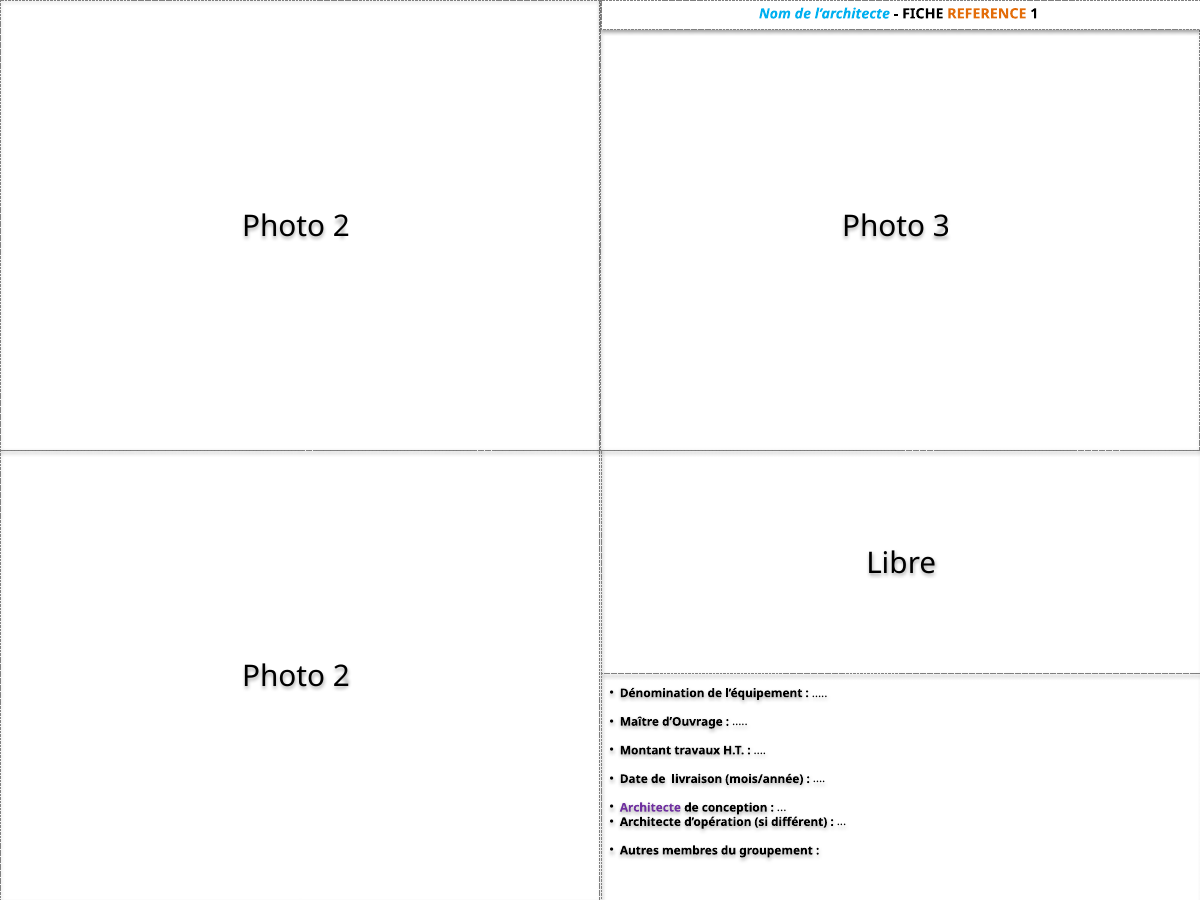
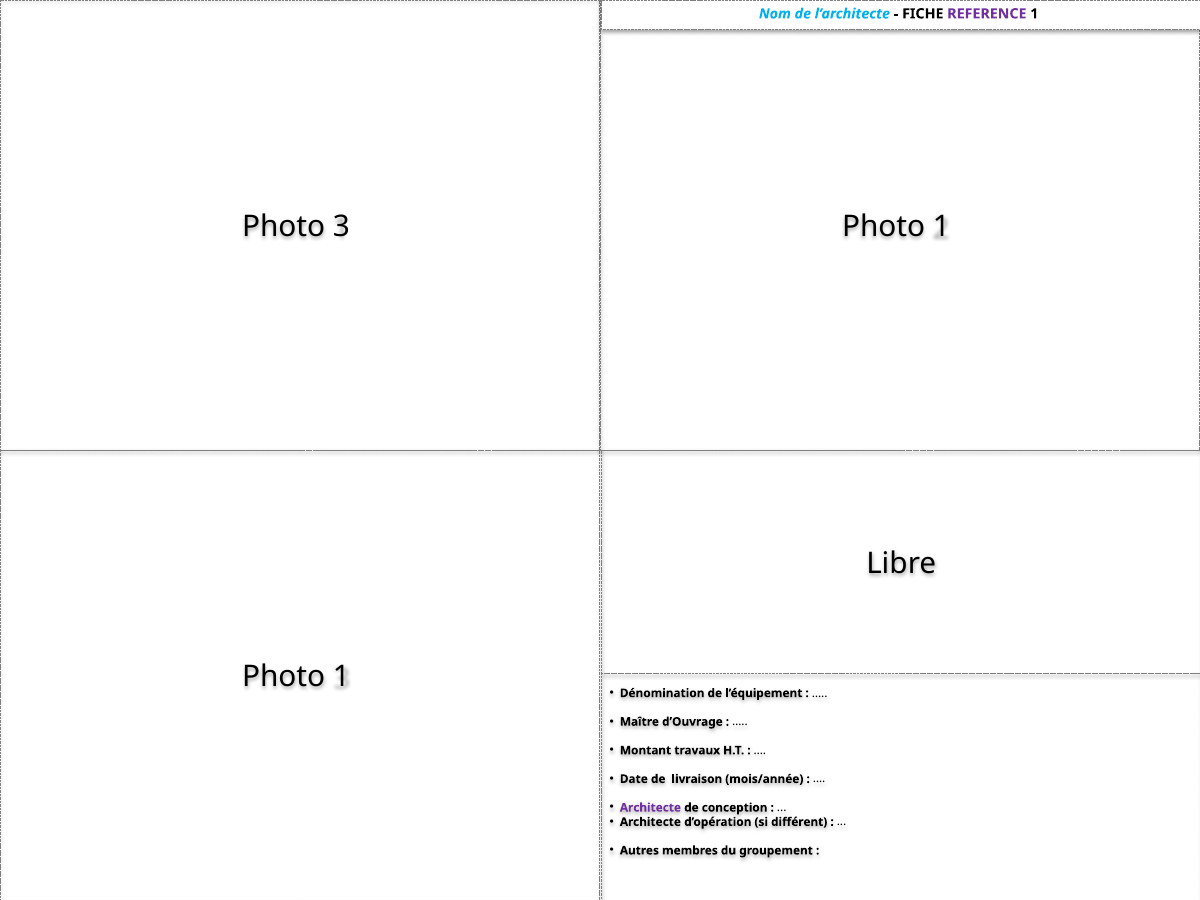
REFERENCE colour: orange -> purple (987, 14)
2: 2 -> 3 (341, 227)
3: 3 -> 1 (941, 227)
2: 2 -> 1 (341, 677)
